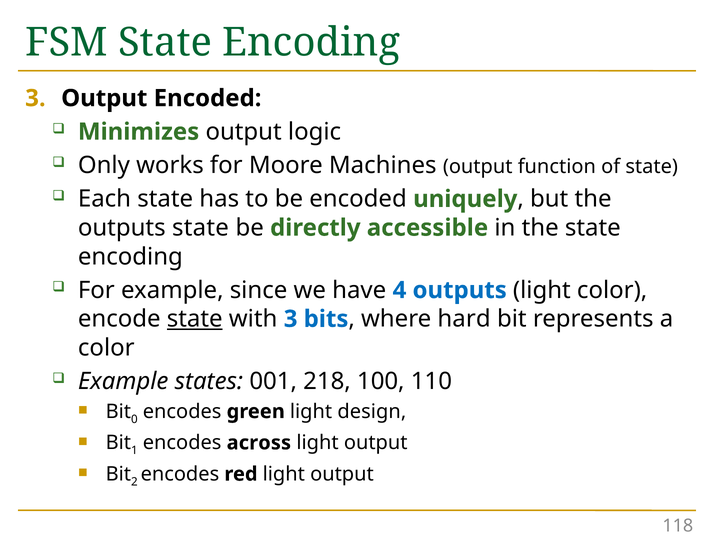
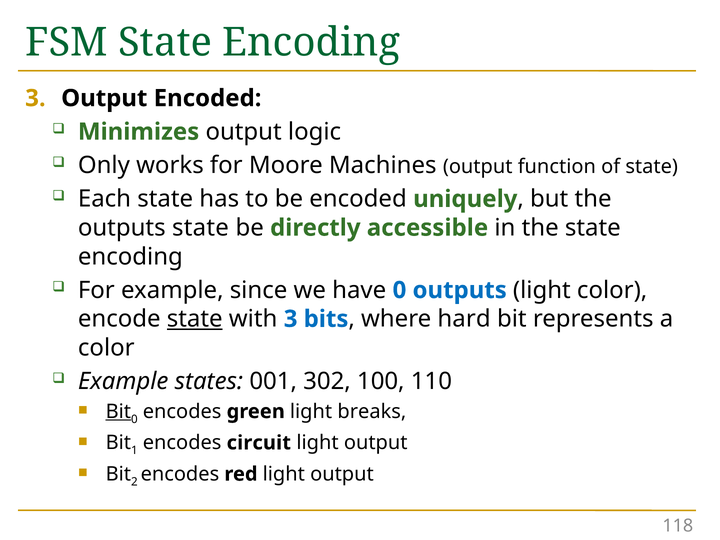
have 4: 4 -> 0 (399, 290)
218: 218 -> 302 (327, 381)
Bit underline: none -> present (118, 412)
design: design -> breaks (372, 412)
across: across -> circuit (259, 443)
